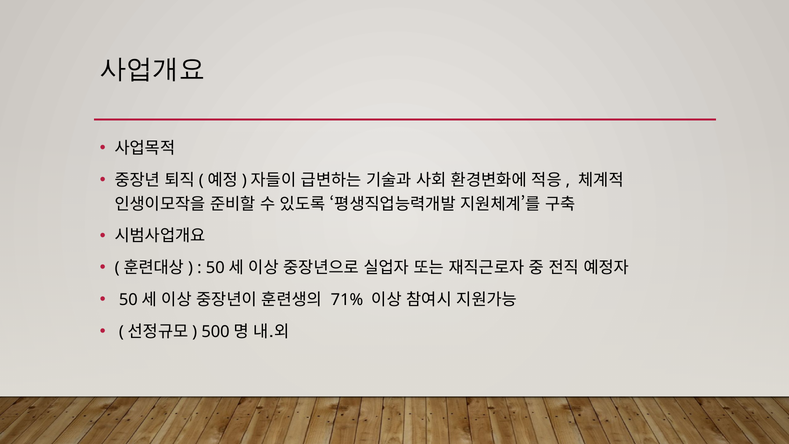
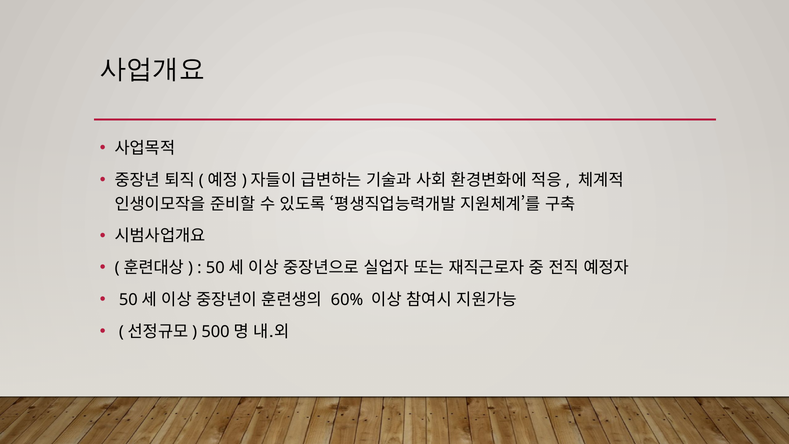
71%: 71% -> 60% (347, 300)
